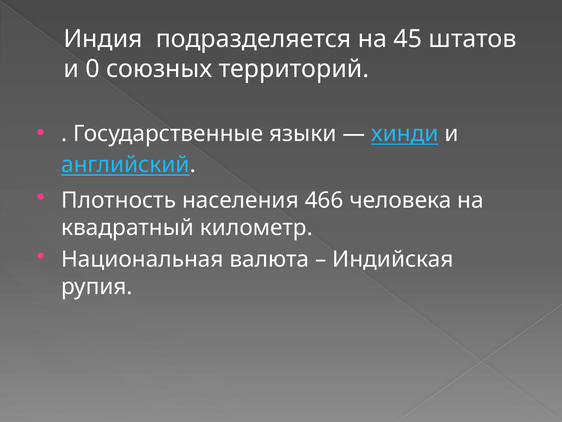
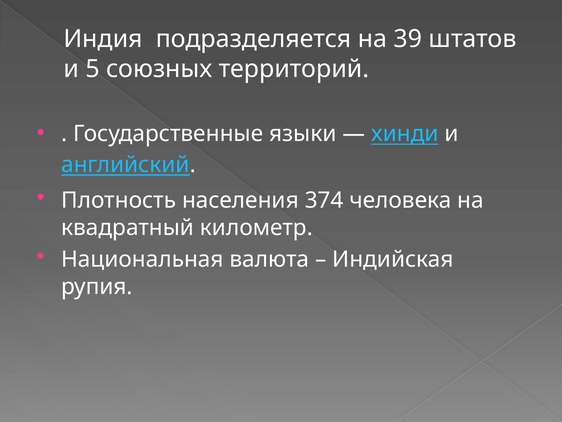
45: 45 -> 39 (408, 39)
0: 0 -> 5 (93, 69)
466: 466 -> 374 (324, 200)
